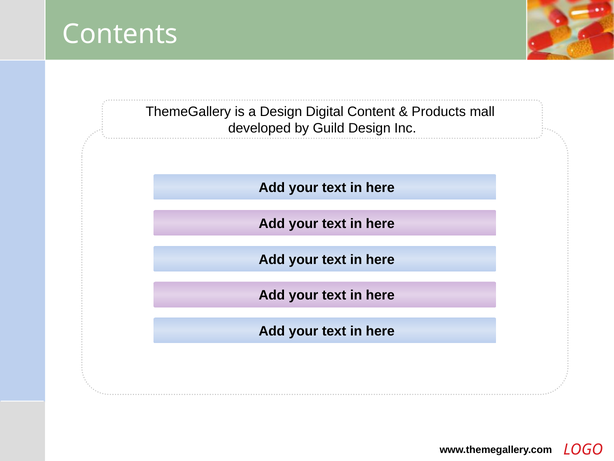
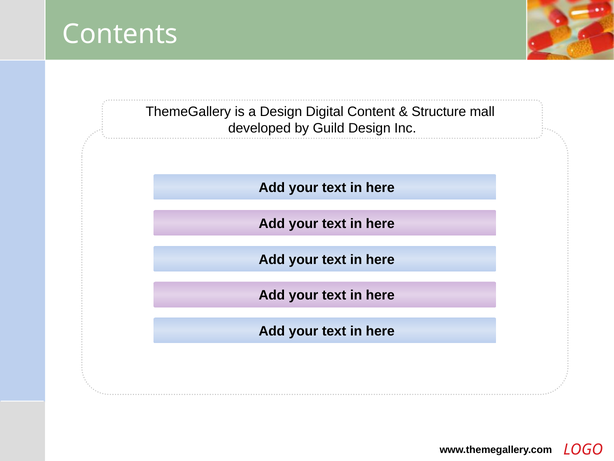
Products: Products -> Structure (439, 112)
